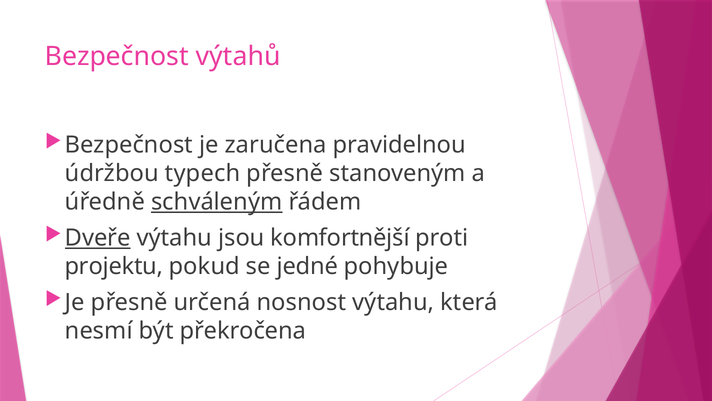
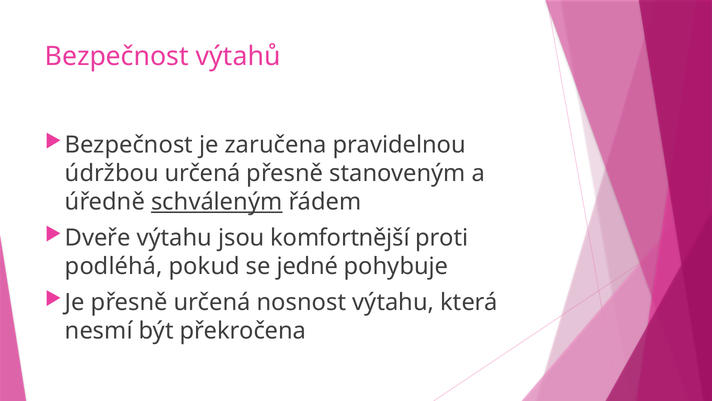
údržbou typech: typech -> určená (203, 173)
Dveře underline: present -> none (98, 238)
projektu: projektu -> podléhá (114, 266)
